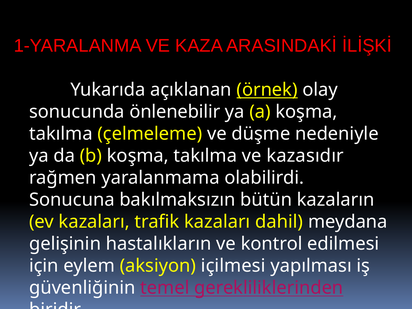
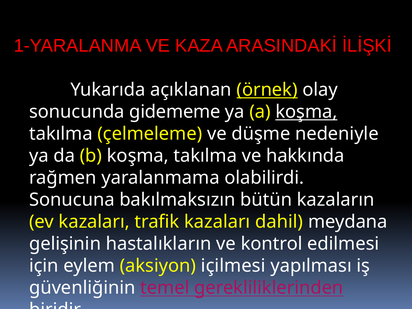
önlenebilir: önlenebilir -> gidememe (175, 112)
koşma underline: none -> present (306, 112)
kazasıdır: kazasıdır -> hakkında (305, 156)
